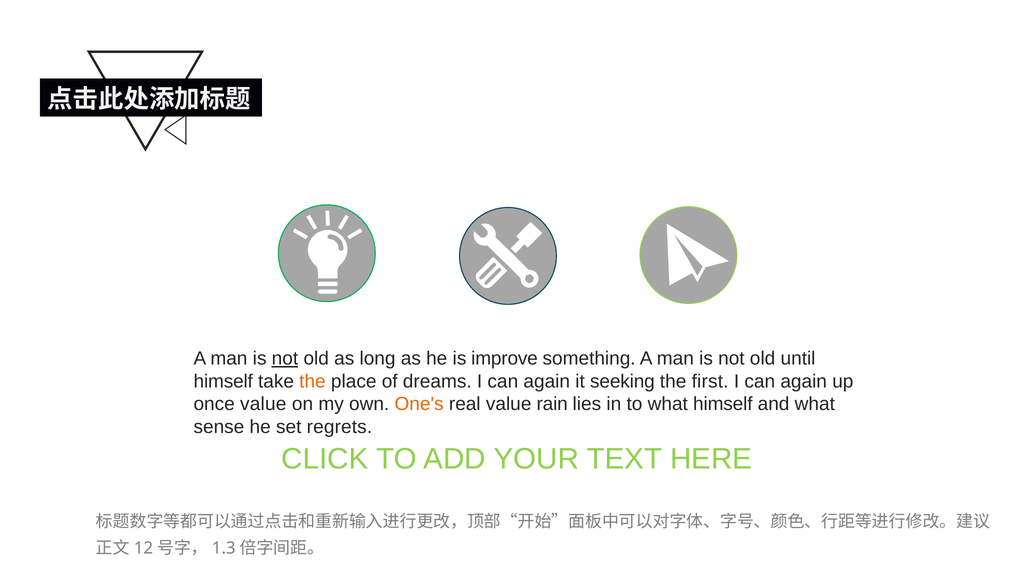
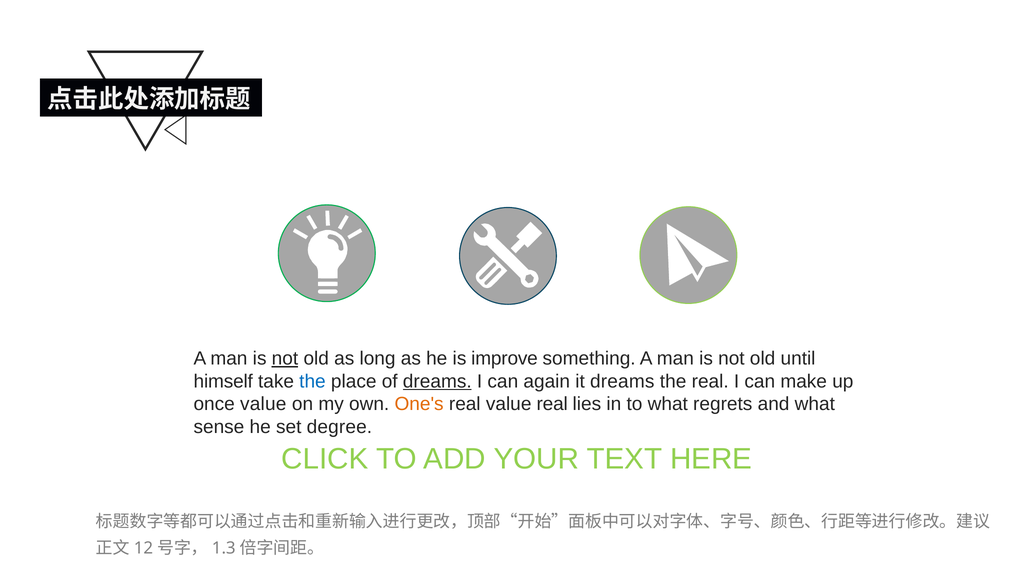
the colour: orange -> blue (312, 382)
dreams underline: none -> present (437, 382)
it seeking: seeking -> dreams (622, 382)
the first: first -> real (710, 382)
again: again -> make (804, 382)
value rain: rain -> real (552, 405)
what himself: himself -> regrets (723, 405)
regrets: regrets -> degree (339, 427)
